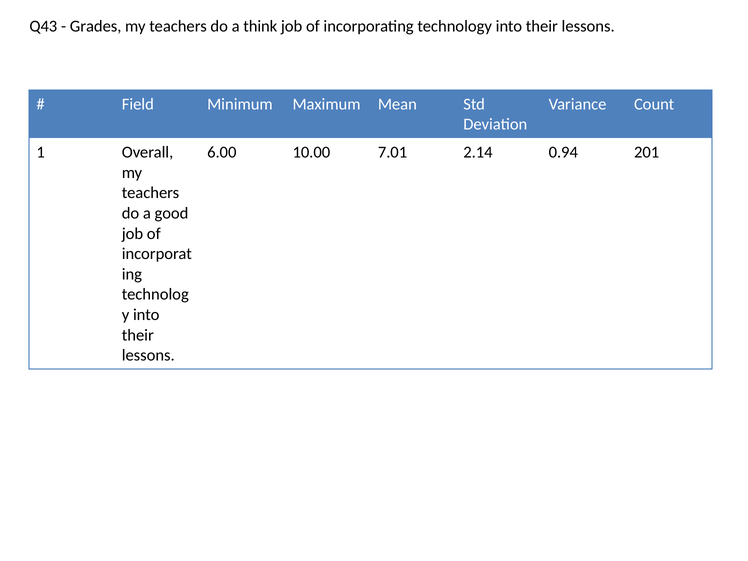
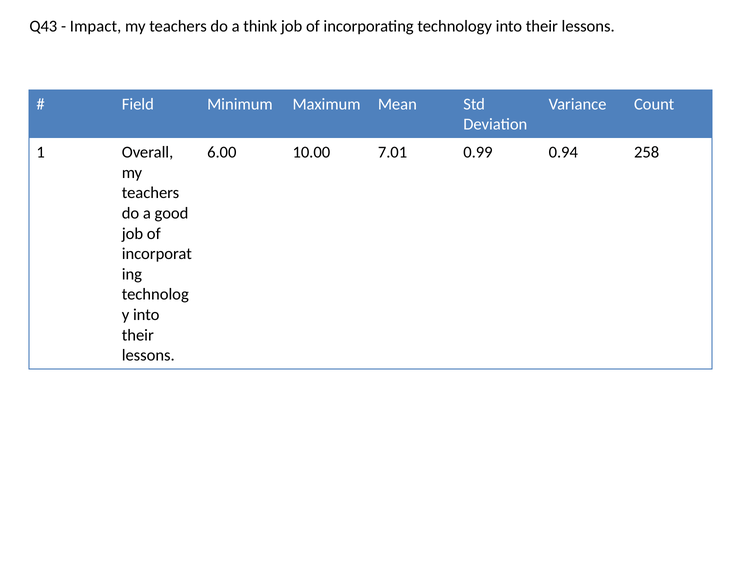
Grades: Grades -> Impact (96, 26)
2.14: 2.14 -> 0.99 (478, 152)
201: 201 -> 258 (647, 152)
